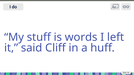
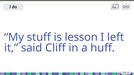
words: words -> lesson (81, 37)
